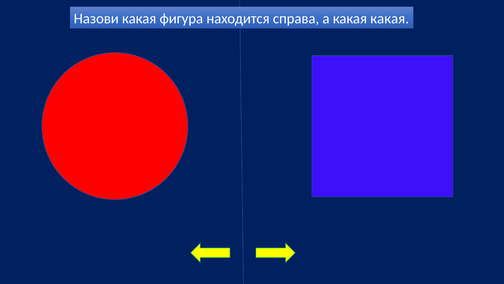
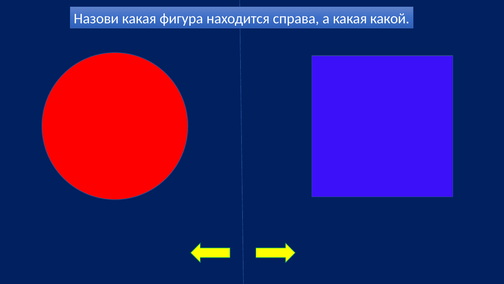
какая какая: какая -> какой (390, 18)
